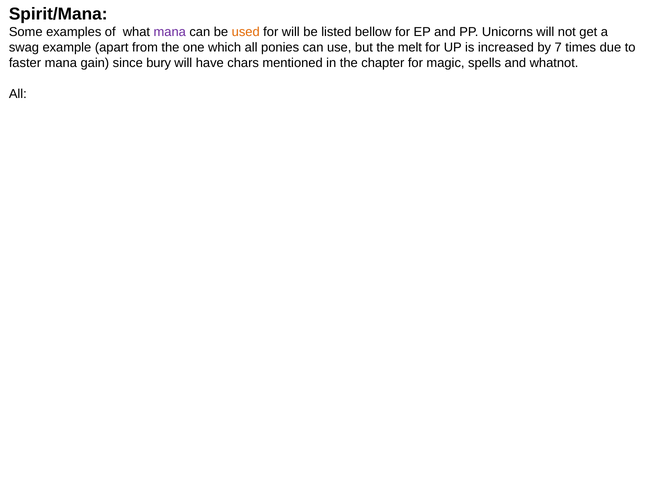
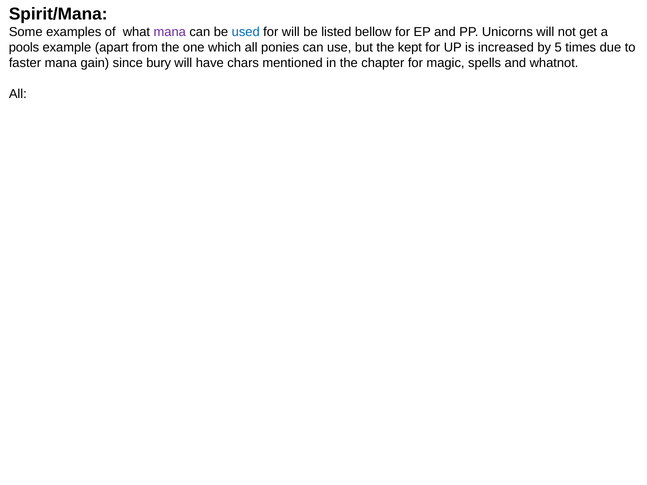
used colour: orange -> blue (246, 32)
swag: swag -> pools (24, 47)
melt: melt -> kept (410, 47)
7: 7 -> 5 (558, 47)
